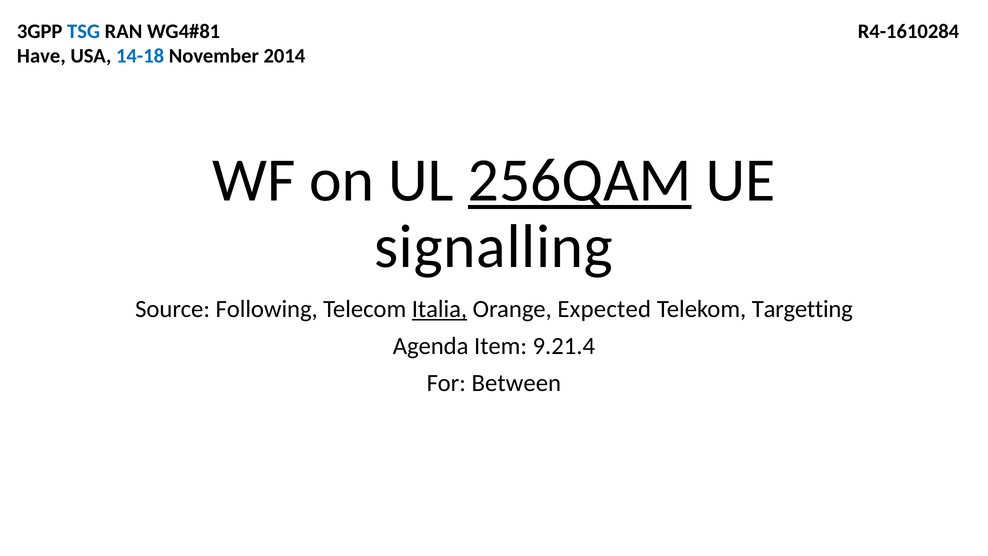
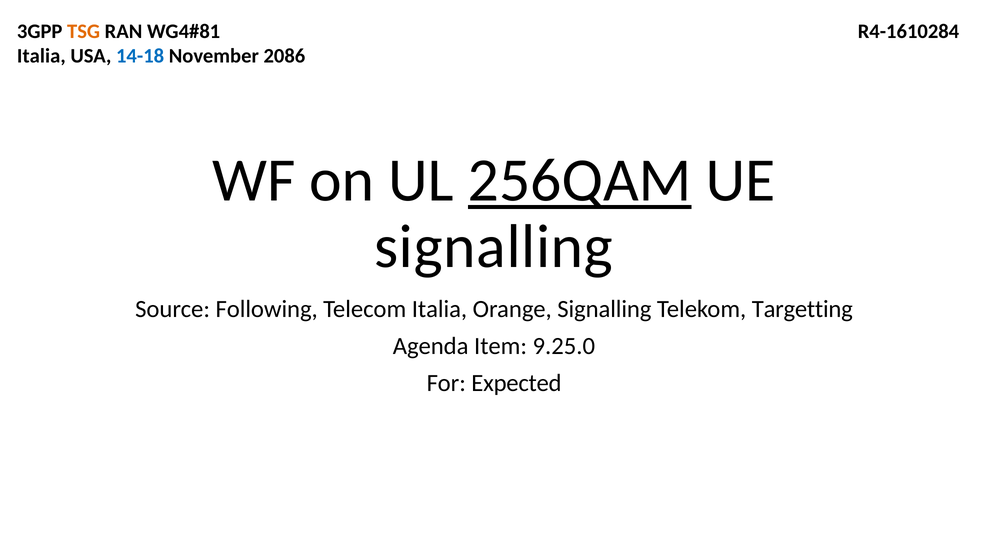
TSG colour: blue -> orange (84, 31)
Have: Have -> Italia (41, 56)
2014: 2014 -> 2086 (284, 56)
Italia underline: present -> none (439, 309)
Orange Expected: Expected -> Signalling (604, 309)
9.21.4: 9.21.4 -> 9.25.0 (564, 346)
Between: Between -> Expected (516, 383)
